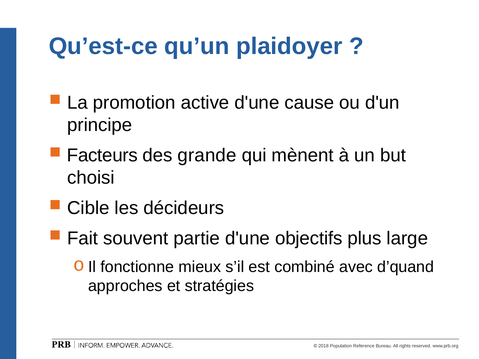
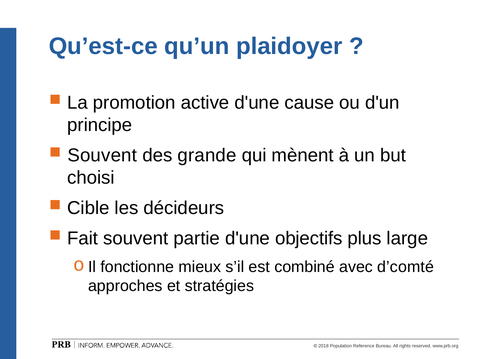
Facteurs: Facteurs -> Souvent (102, 155)
d’quand: d’quand -> d’comté (406, 267)
